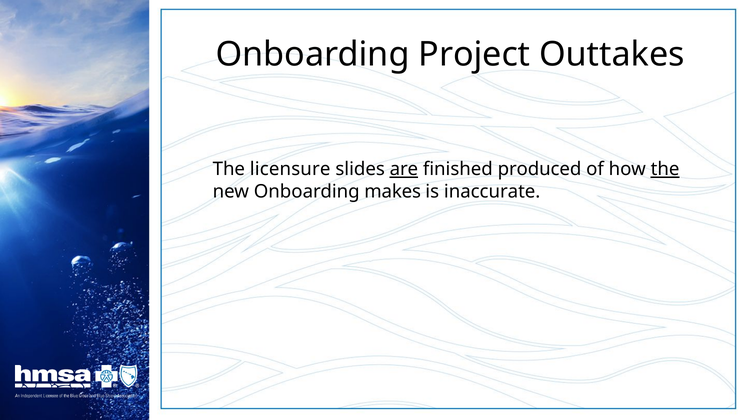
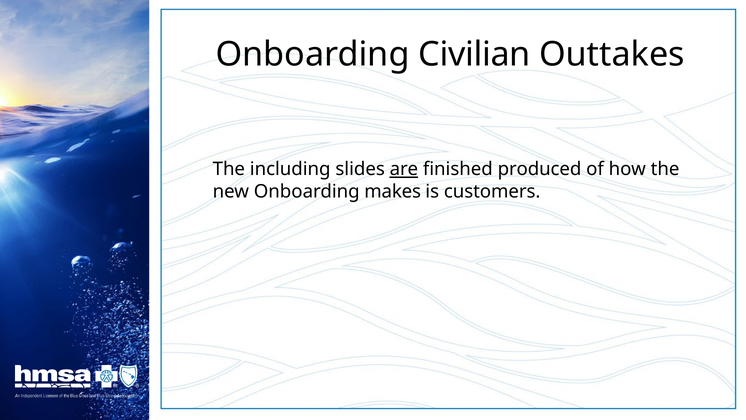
Project: Project -> Civilian (475, 54)
licensure: licensure -> including (290, 169)
the underline: present -> none (665, 169)
inaccurate: inaccurate -> customers (492, 191)
